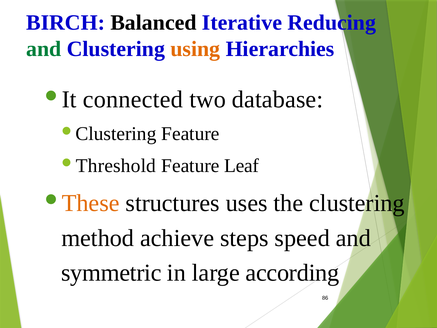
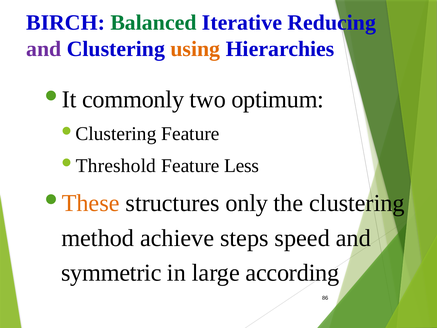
Balanced colour: black -> green (154, 23)
and colour: green -> purple (44, 49)
connected: connected -> commonly (133, 99)
database: database -> optimum (278, 99)
Leaf: Leaf -> Less (242, 166)
uses: uses -> only (247, 203)
